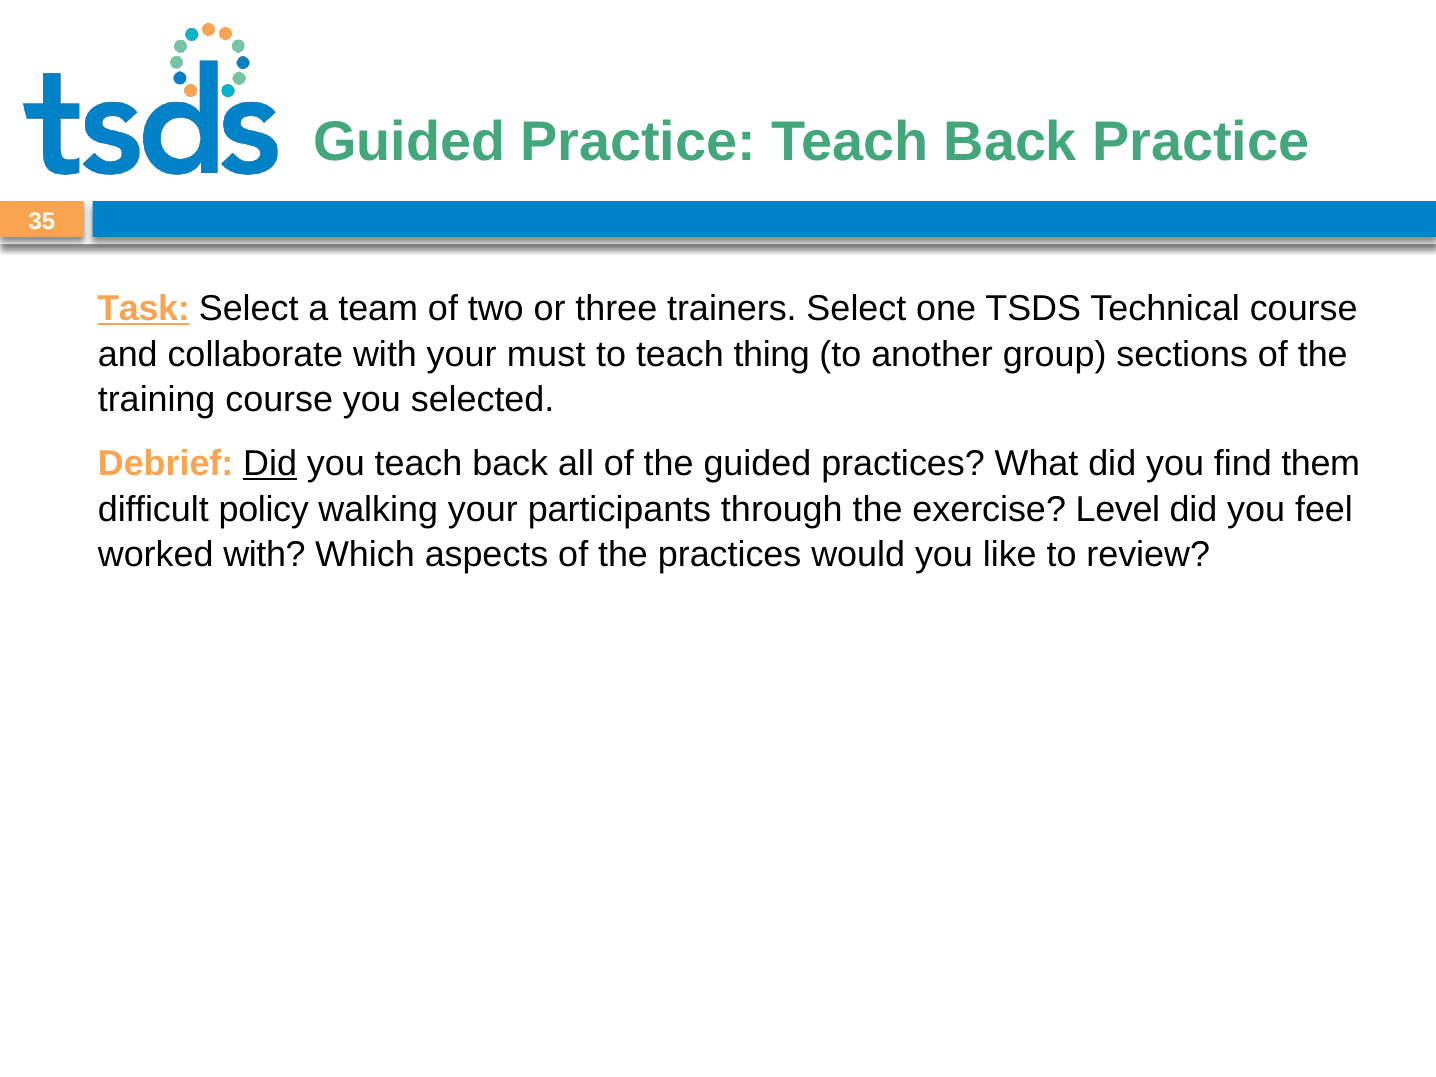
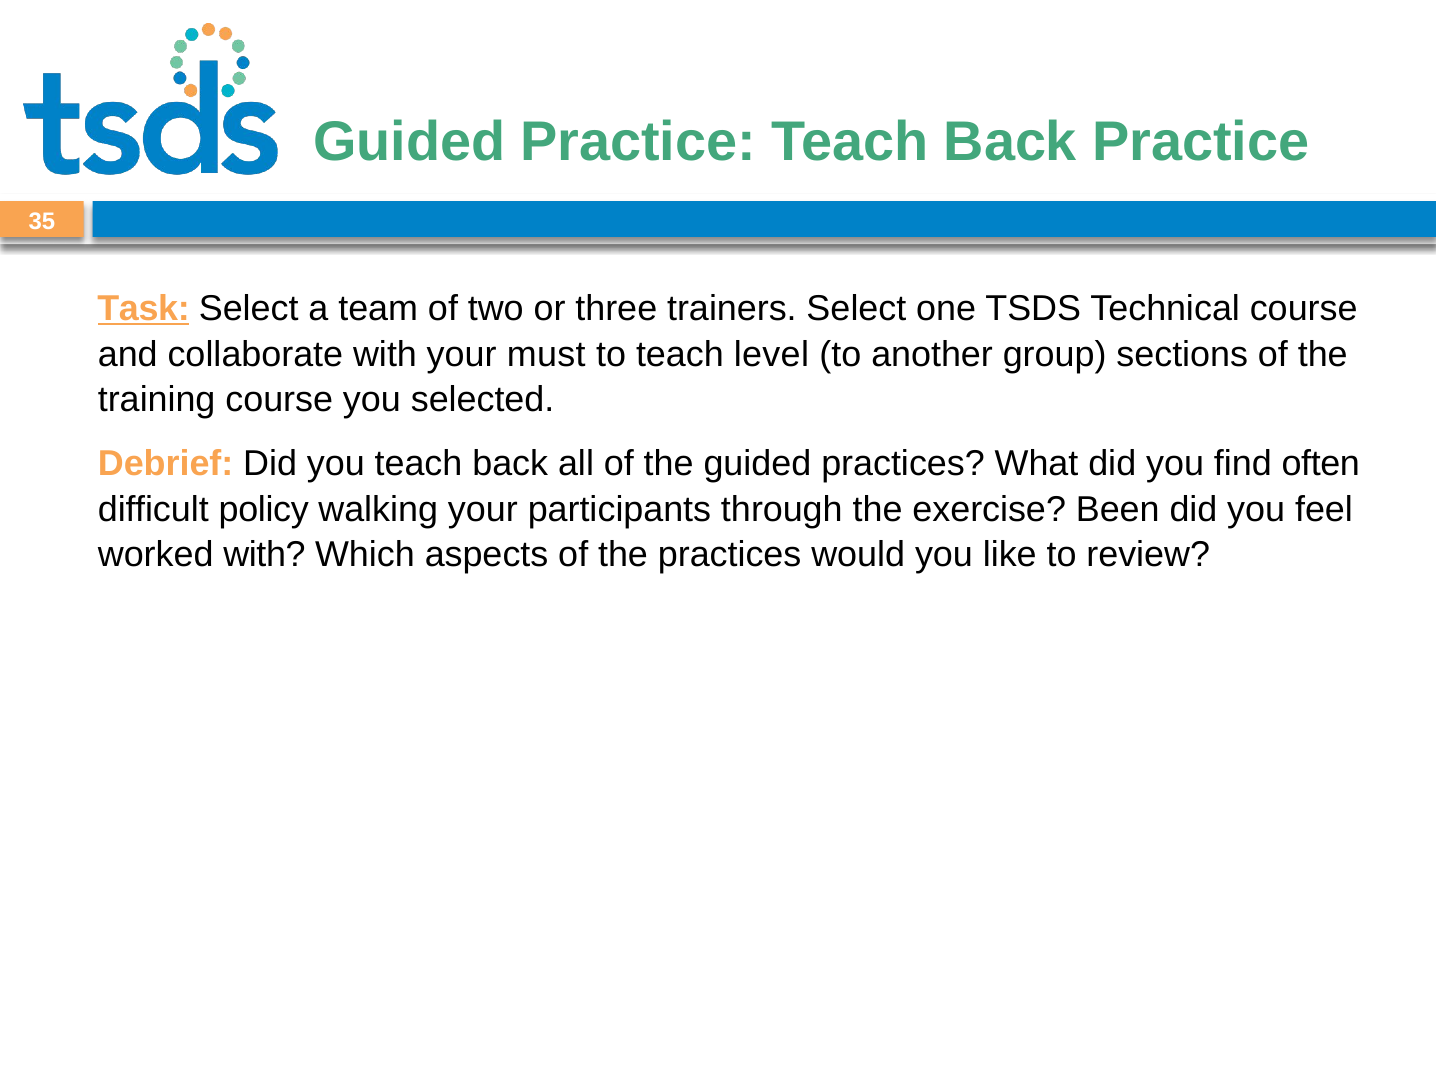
thing: thing -> level (771, 355)
Did underline: present -> none (270, 464)
them: them -> often (1321, 464)
Level: Level -> Been (1118, 509)
